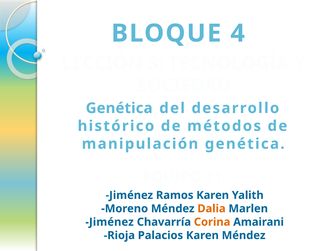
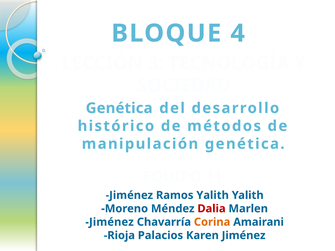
Ramos Karen: Karen -> Yalith (213, 195)
Dalia colour: orange -> red (212, 209)
Karen Méndez: Méndez -> Jiménez (244, 236)
